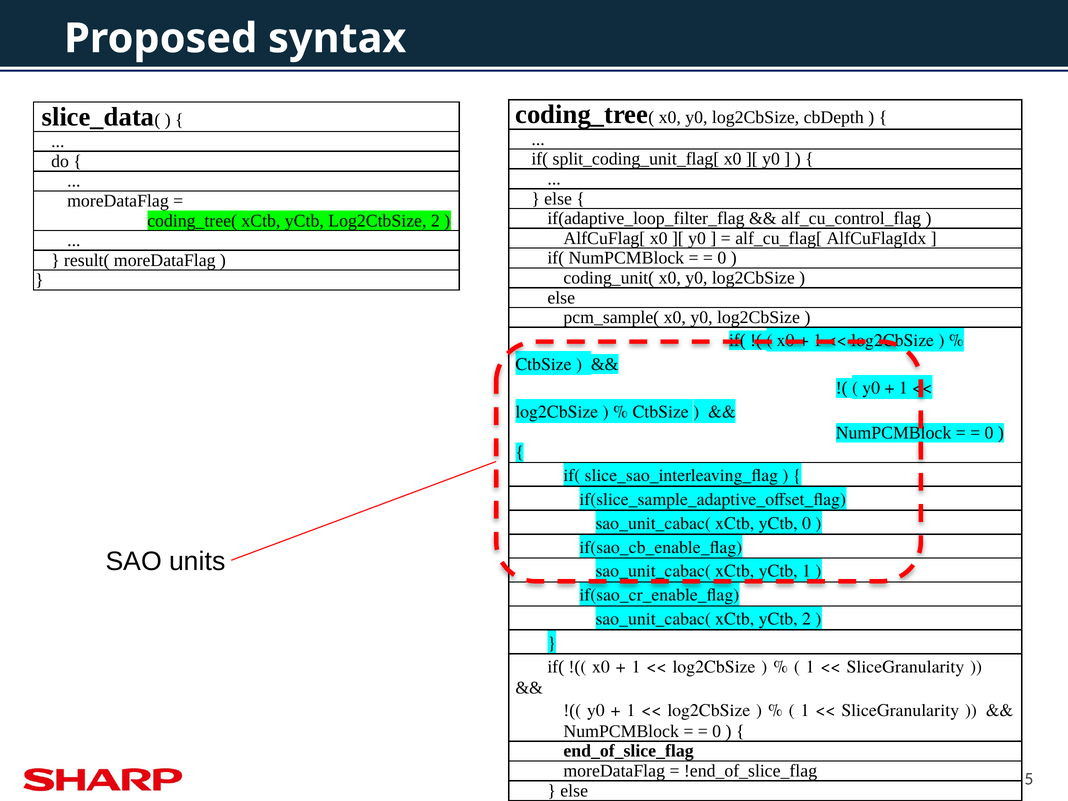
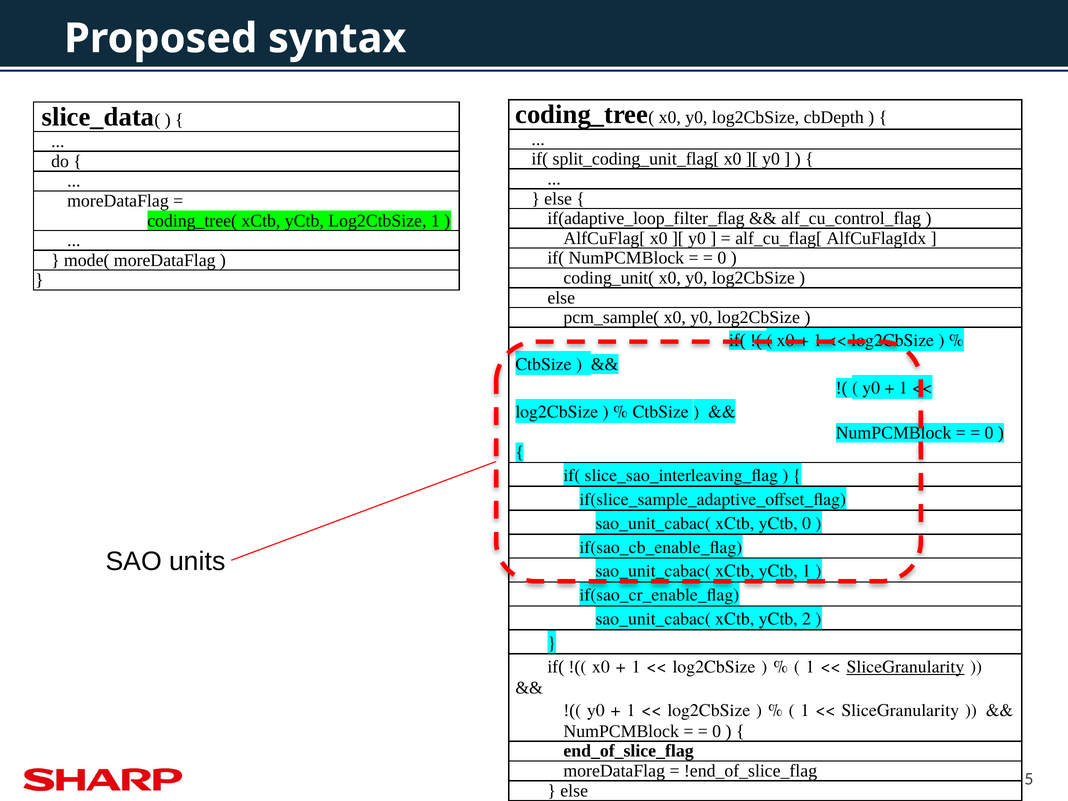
Log2CtbSize 2: 2 -> 1 (435, 221)
result(: result( -> mode( (87, 260)
SliceGranularity underline: none -> present (905, 667)
